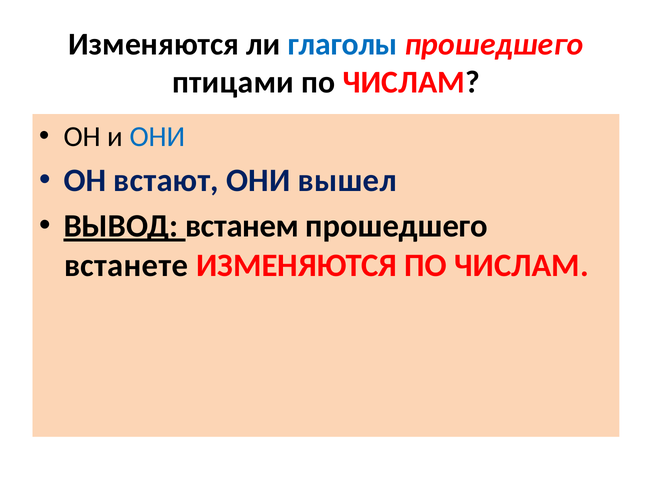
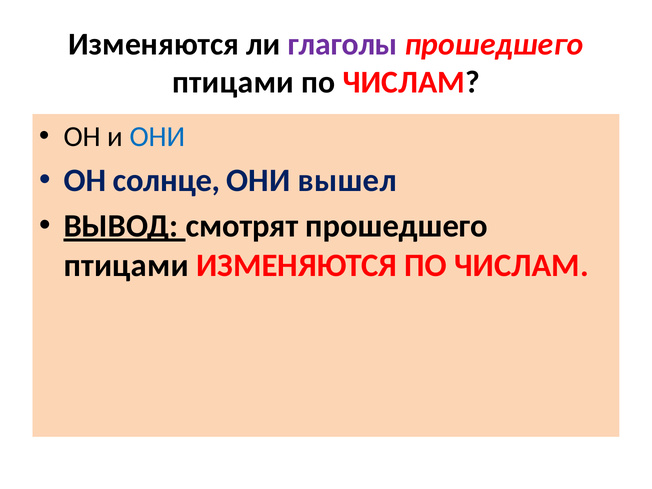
глаголы colour: blue -> purple (343, 44)
встают: встают -> солнце (166, 181)
встанем: встанем -> смотрят (242, 226)
встанете: встанете -> птицами (126, 265)
